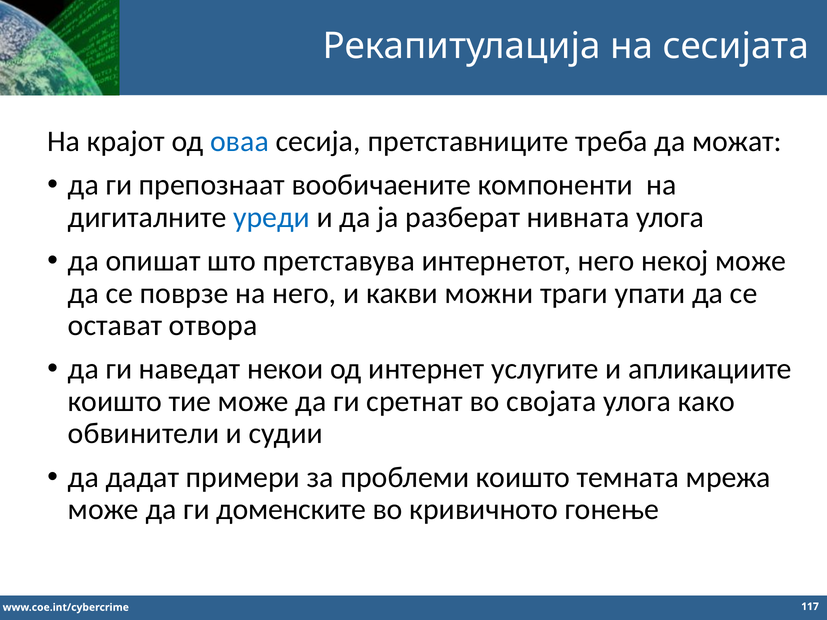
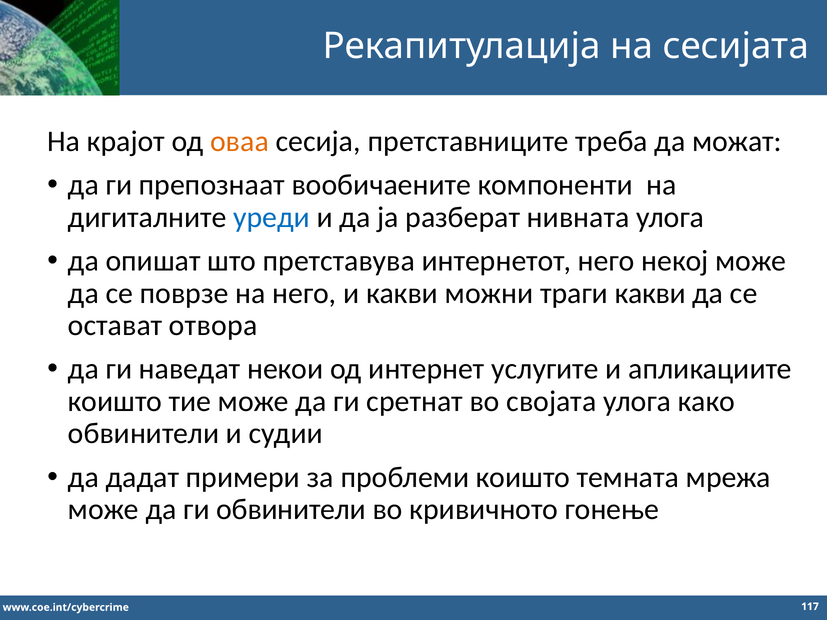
оваа colour: blue -> orange (239, 141)
траги упати: упати -> какви (650, 293)
ги доменските: доменските -> обвинители (291, 510)
